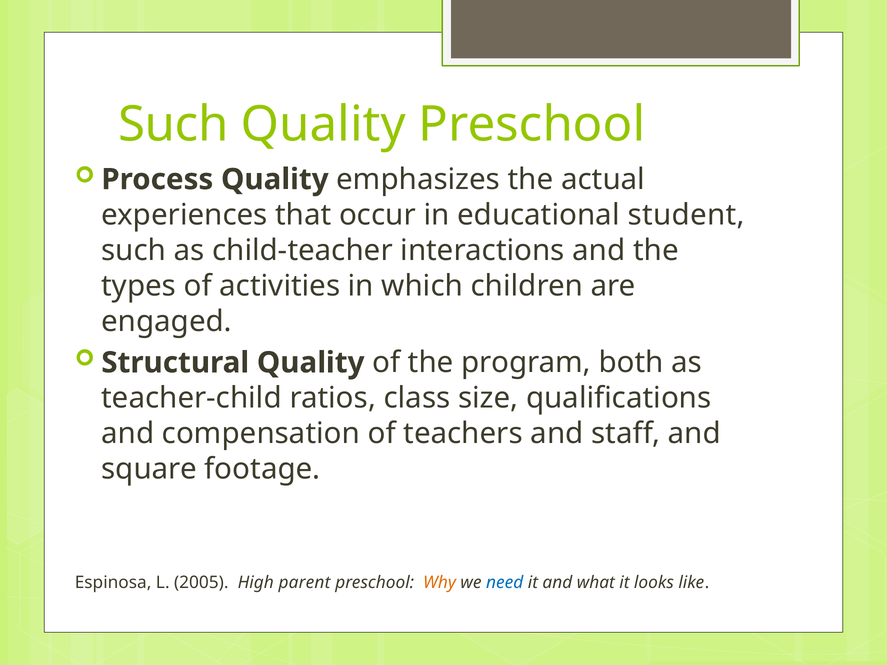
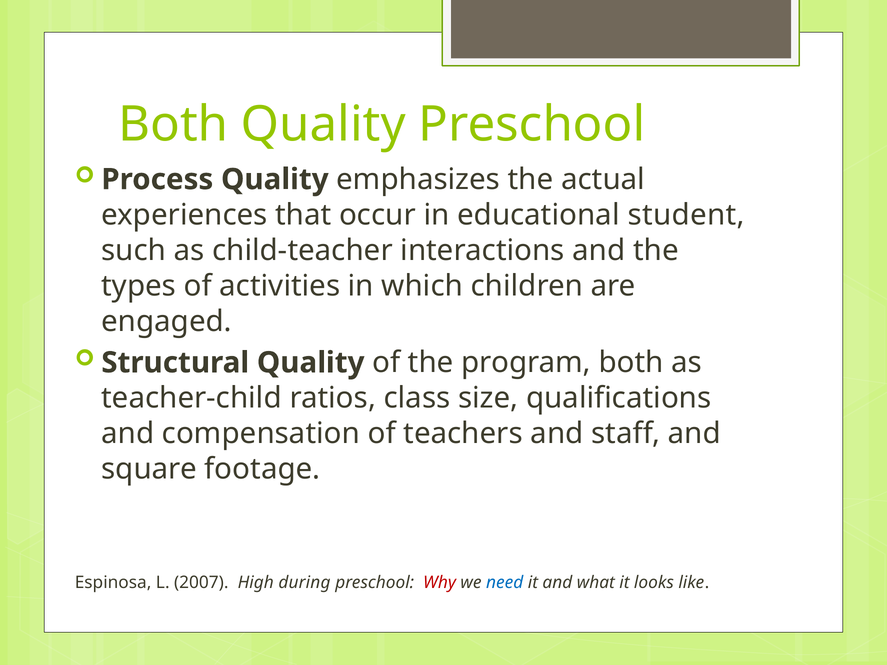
Such: Such -> Both (173, 125)
2005: 2005 -> 2007 (201, 583)
parent: parent -> during (304, 583)
Why colour: orange -> red (440, 583)
